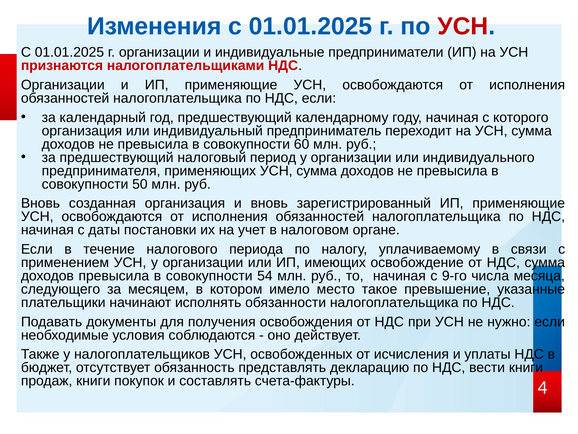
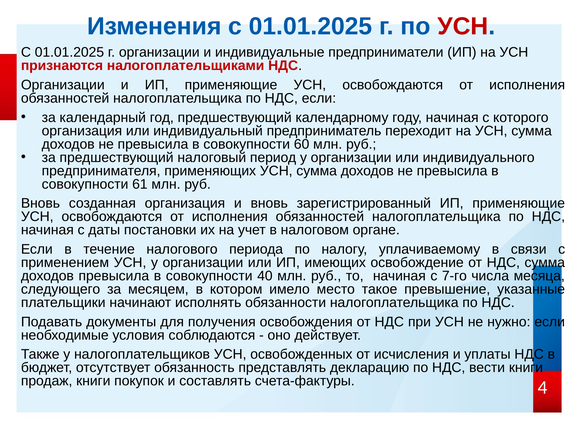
50: 50 -> 61 (140, 184)
54: 54 -> 40 (265, 276)
9-го: 9-го -> 7-го (454, 276)
